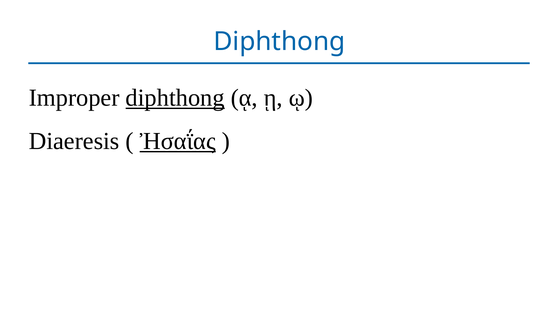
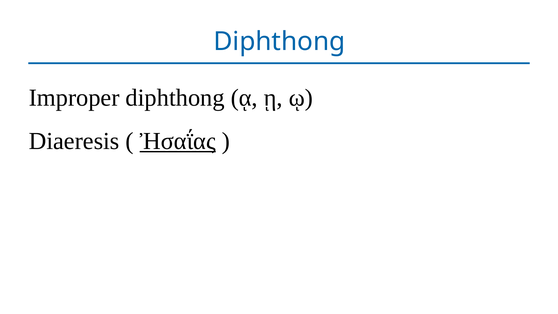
diphthong underline: present -> none (175, 98)
